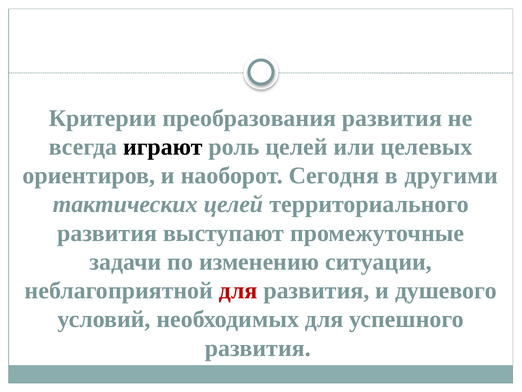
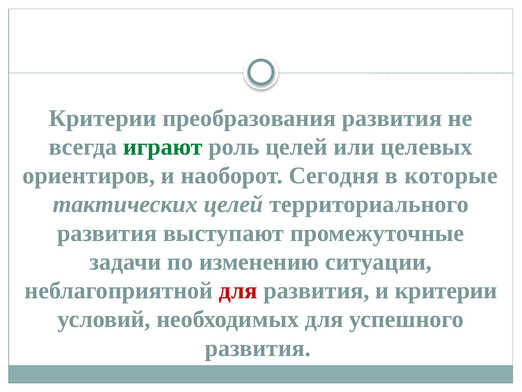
играют colour: black -> green (163, 147)
другими: другими -> которые (451, 175)
и душевого: душевого -> критерии (446, 290)
